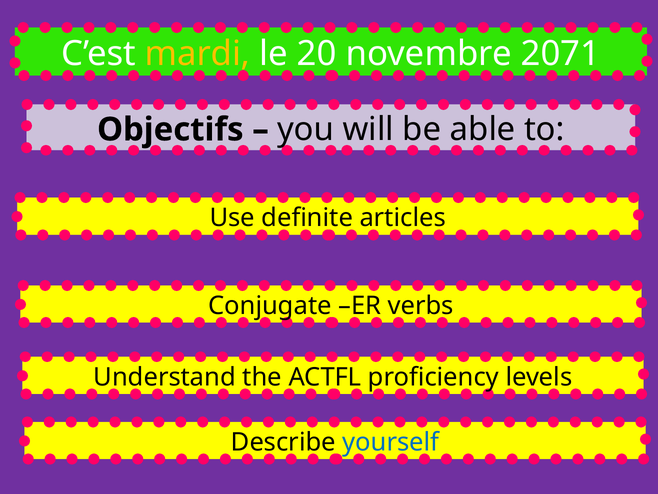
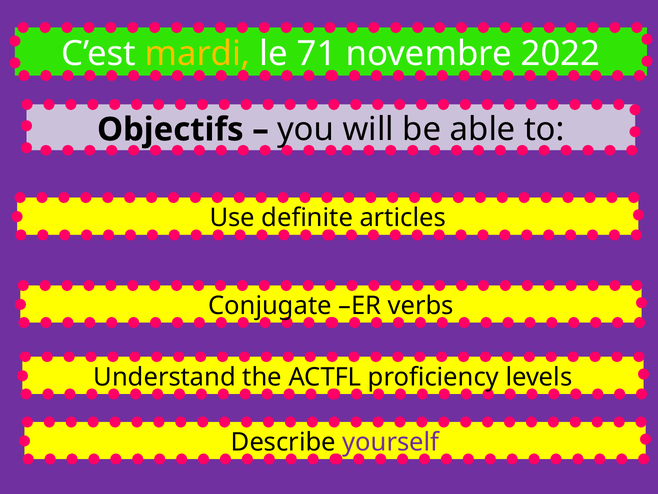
20: 20 -> 71 (317, 54)
2071: 2071 -> 2022 (560, 54)
yourself colour: blue -> purple (391, 442)
